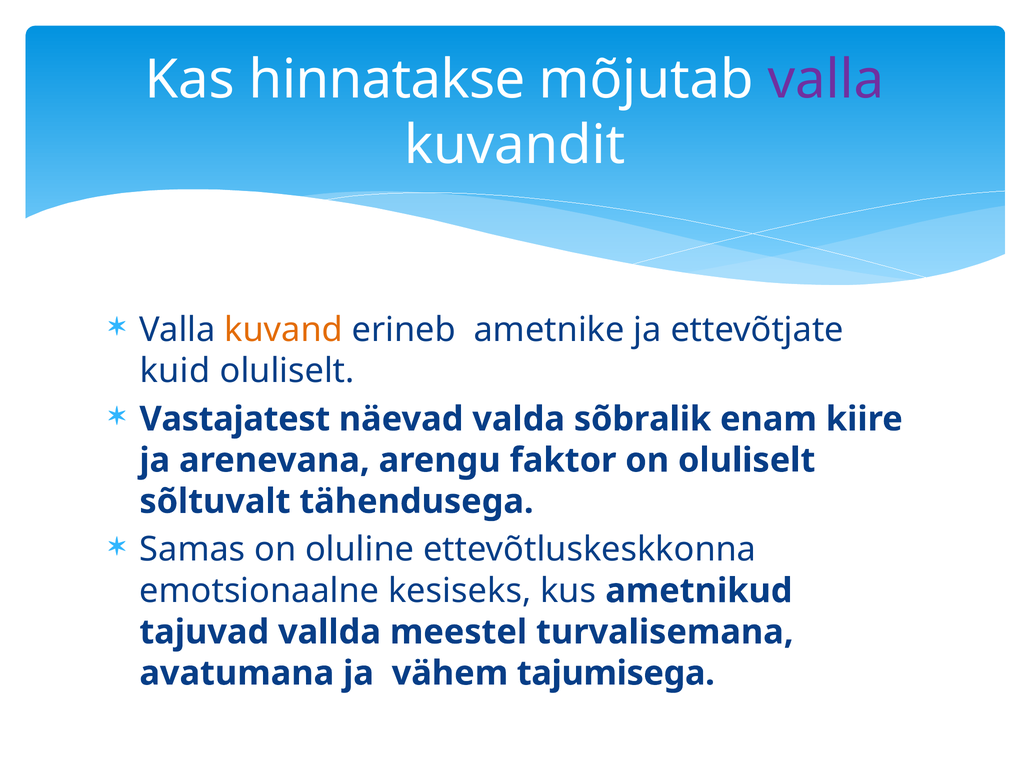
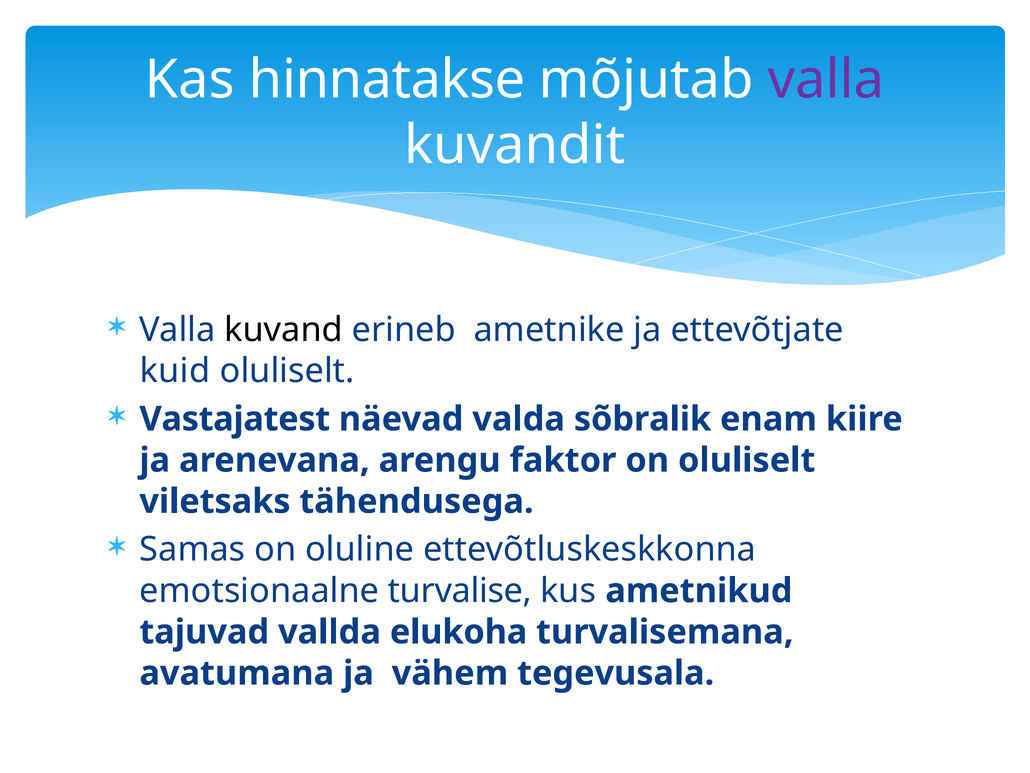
kuvand colour: orange -> black (284, 330)
sõltuvalt: sõltuvalt -> viletsaks (215, 501)
kesiseks: kesiseks -> turvalise (460, 590)
meestel: meestel -> elukoha (459, 632)
tajumisega: tajumisega -> tegevusala (616, 673)
